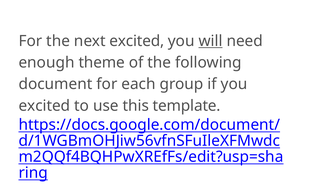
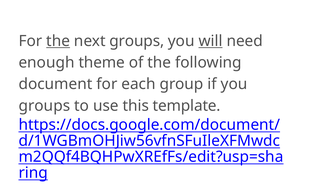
the underline: none -> present (58, 41)
next excited: excited -> groups (137, 41)
excited: excited -> groups (44, 106)
